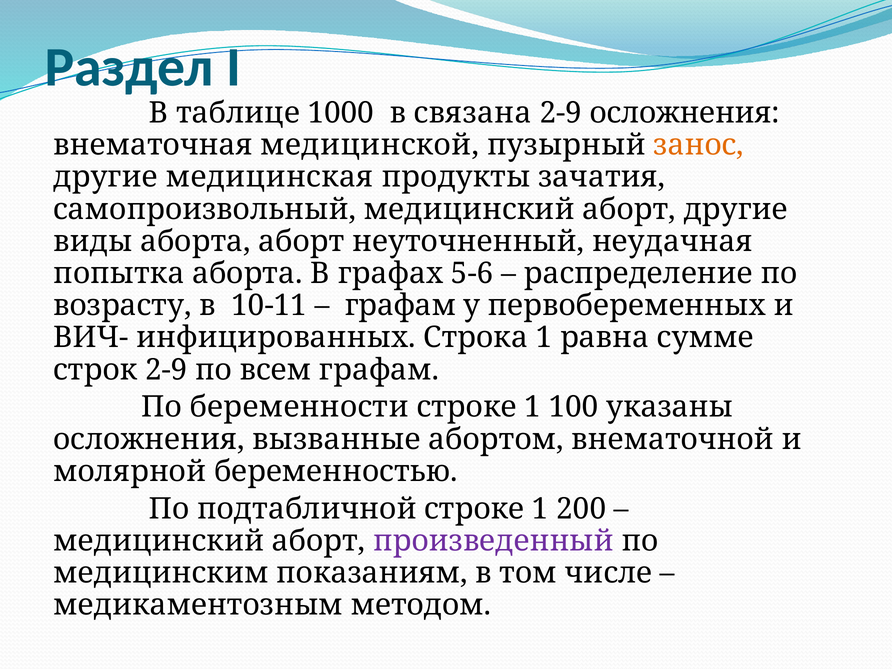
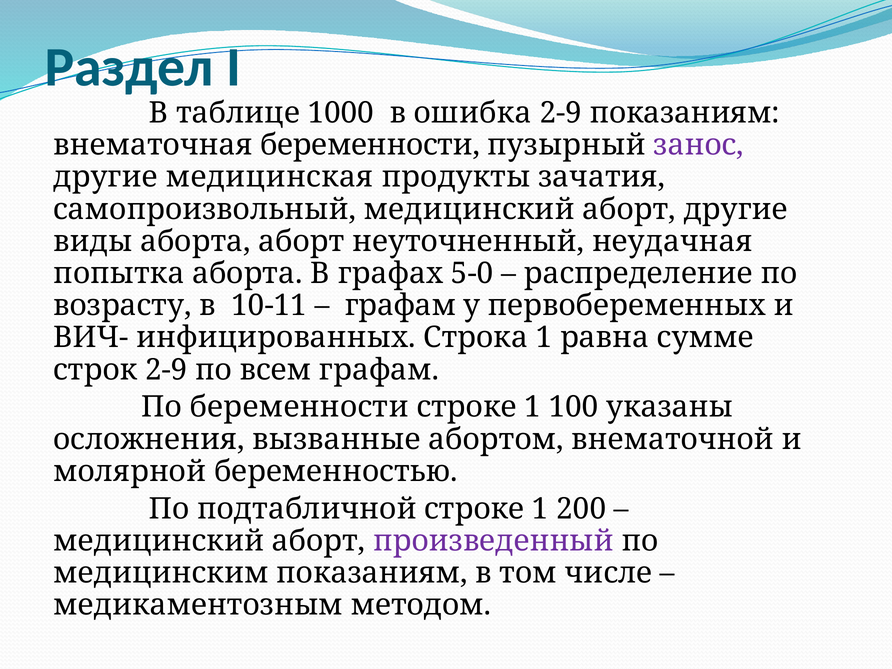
связана: связана -> ошибка (473, 113)
2-9 осложнения: осложнения -> показаниям (685, 113)
внематочная медицинской: медицинской -> беременности (370, 145)
занос colour: orange -> purple (699, 145)
5-6: 5-6 -> 5-0 (472, 273)
